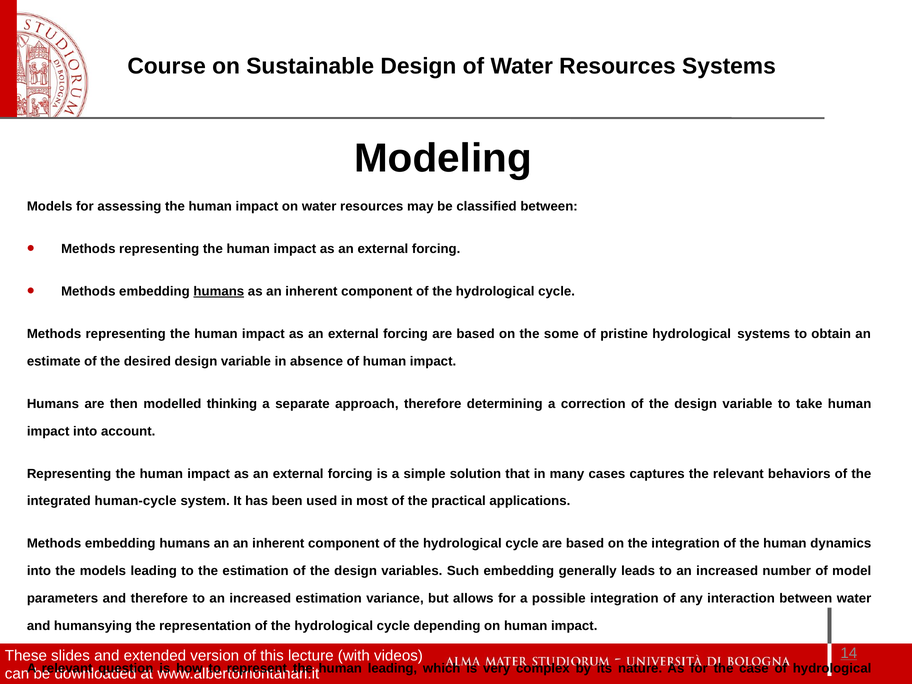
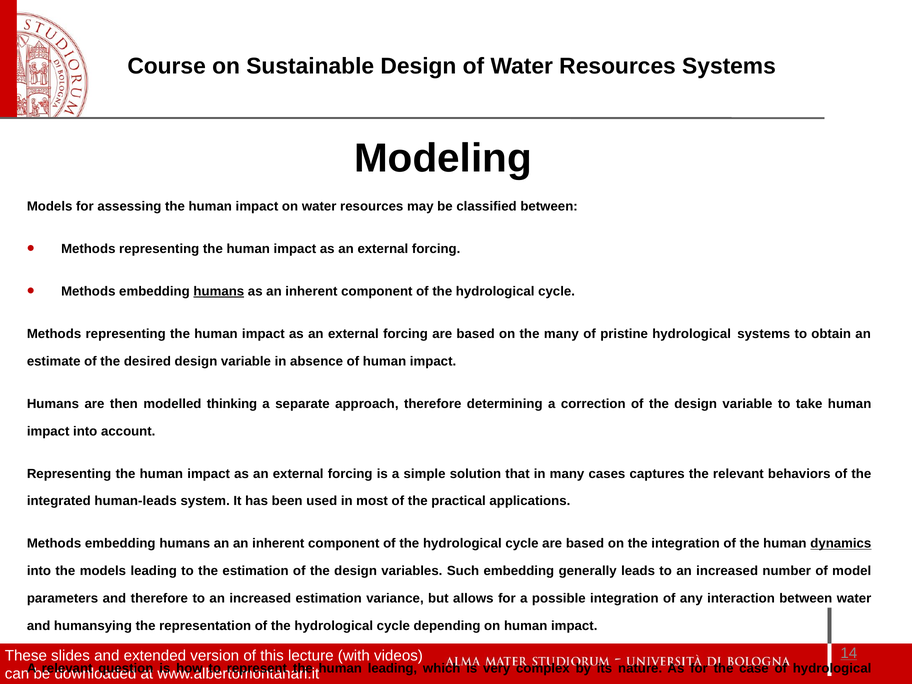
the some: some -> many (561, 334)
human-cycle: human-cycle -> human-leads (136, 501)
dynamics underline: none -> present (841, 544)
